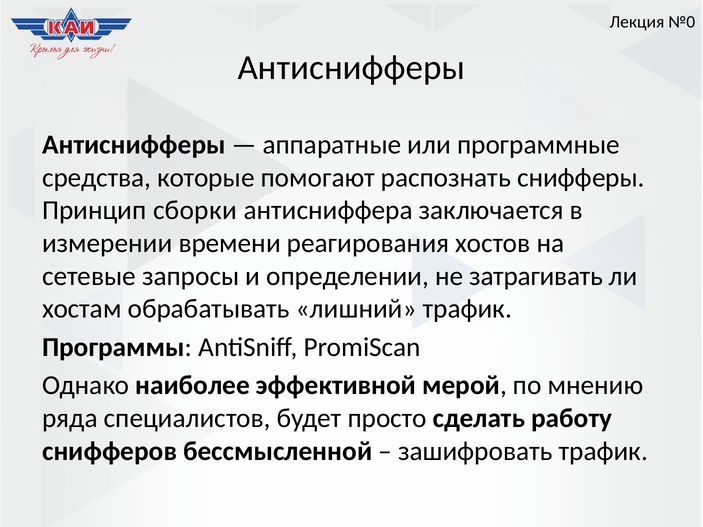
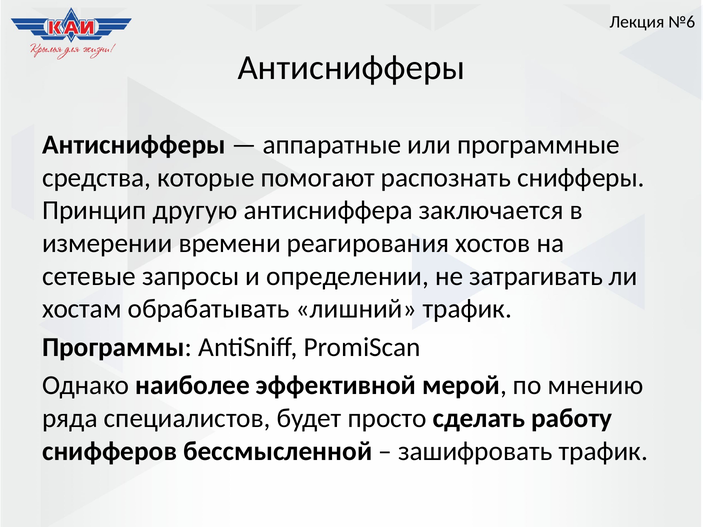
№0: №0 -> №6 (682, 22)
сборки: сборки -> другую (195, 211)
